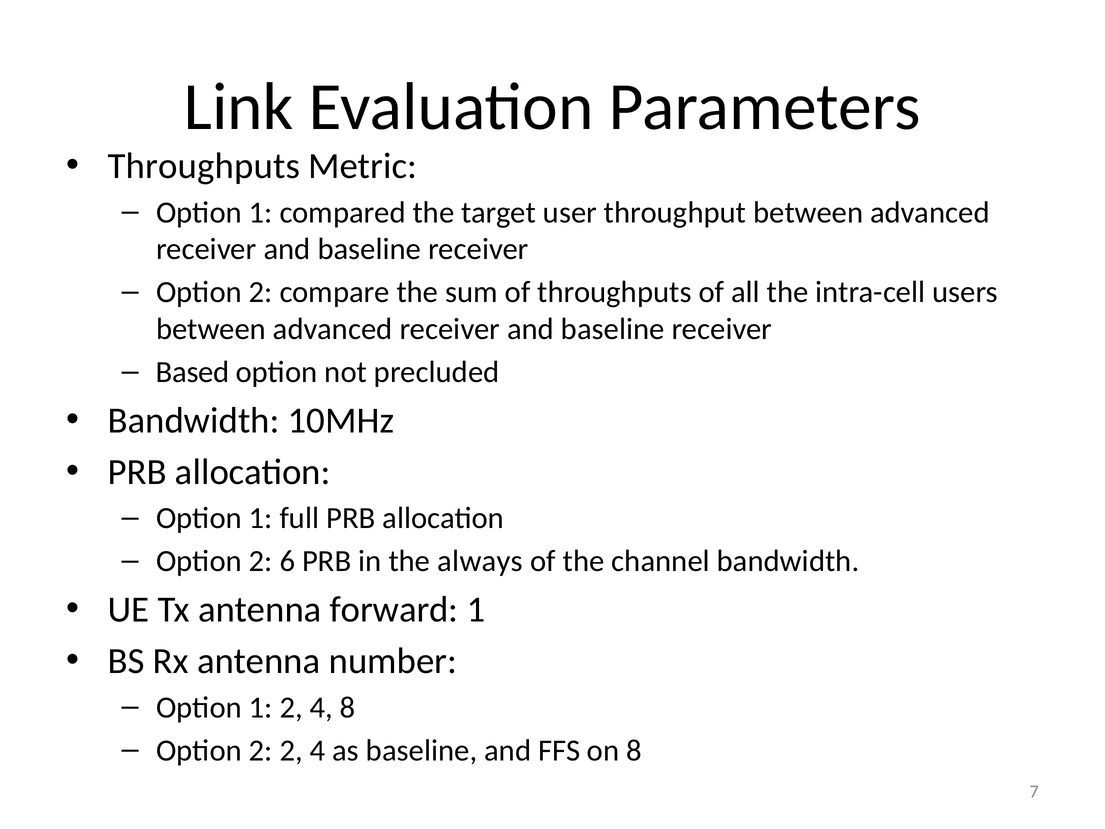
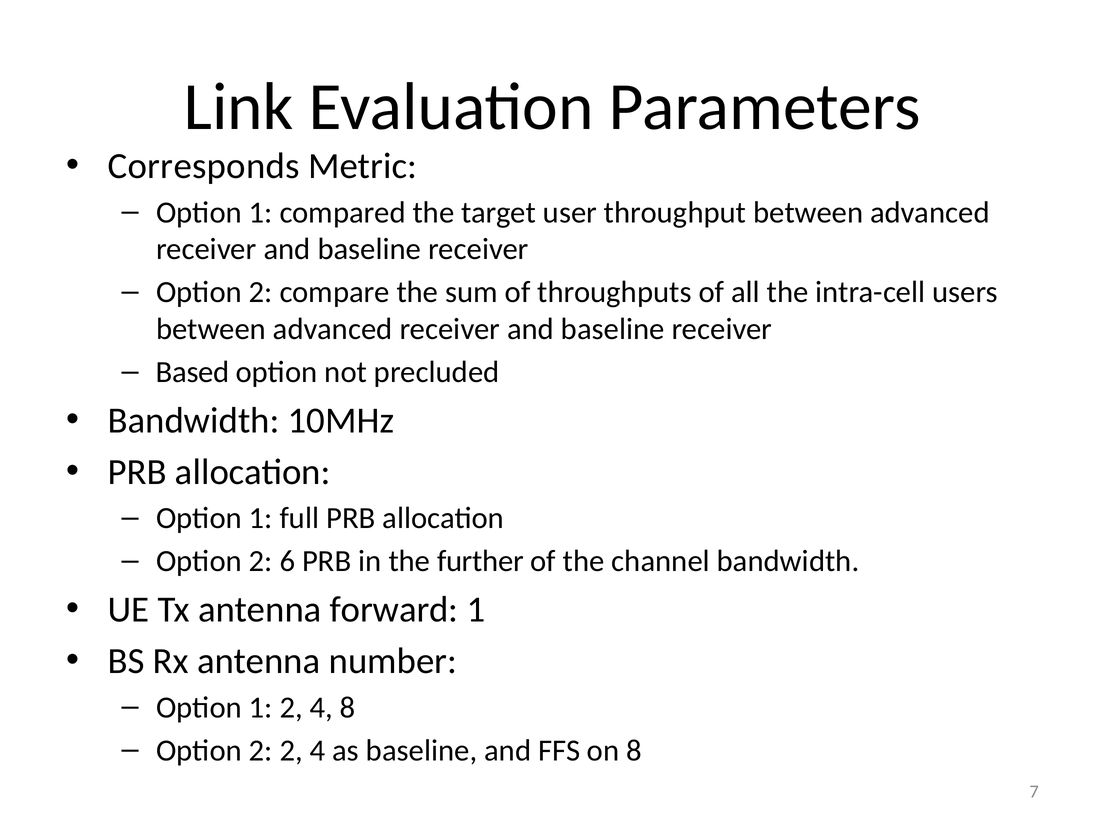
Throughputs: Throughputs -> Corresponds (204, 166)
always: always -> further (480, 561)
